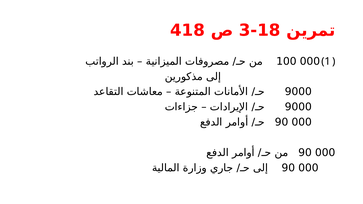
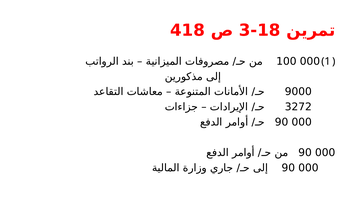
9000: 9000 -> 3272 (298, 107)
